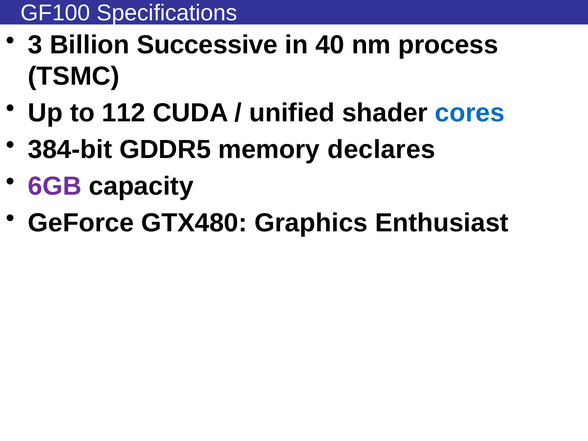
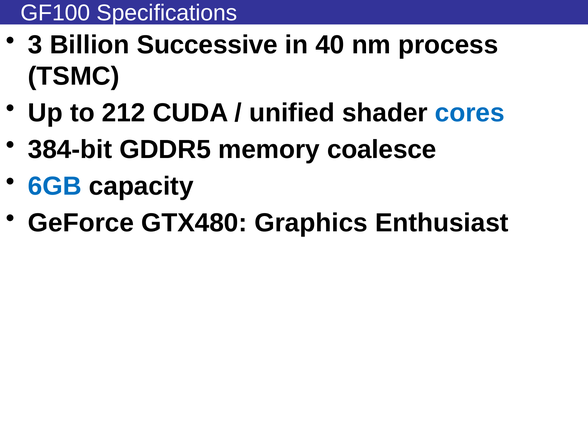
112: 112 -> 212 (124, 113)
declares: declares -> coalesce (382, 150)
6GB colour: purple -> blue (55, 186)
